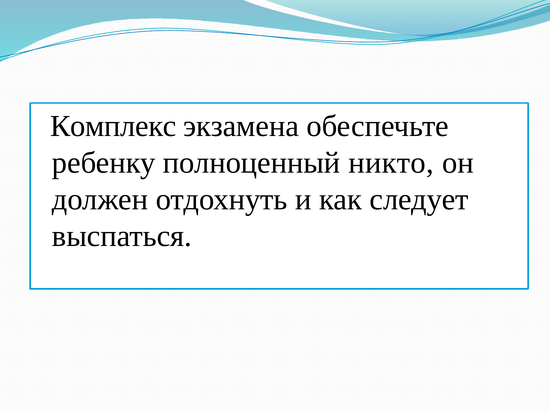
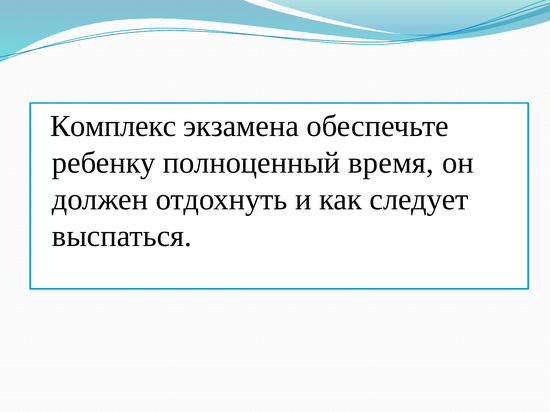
никто: никто -> время (391, 163)
